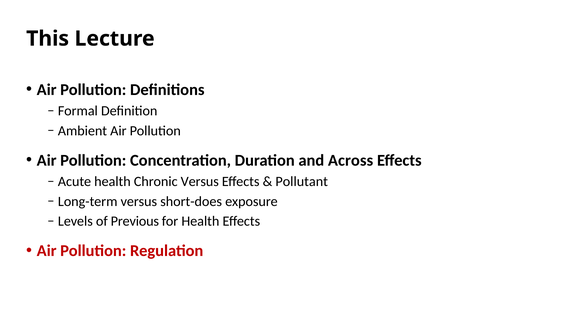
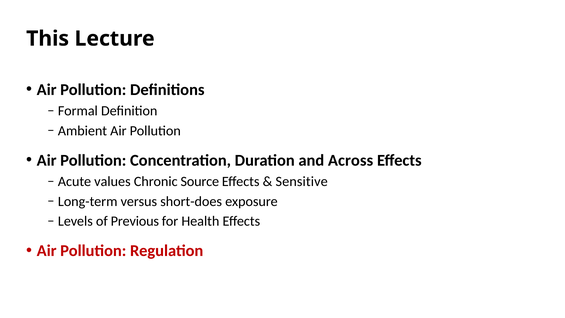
health: health -> values (112, 181)
Chronic Versus: Versus -> Source (200, 181)
Pollutant: Pollutant -> Sensitive (302, 181)
